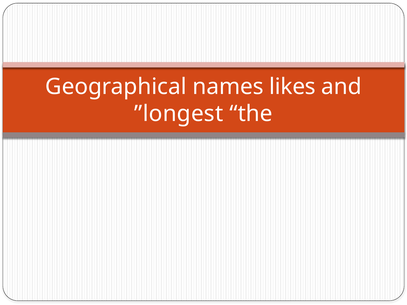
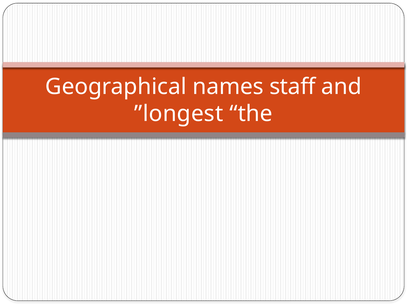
likes: likes -> staff (293, 87)
